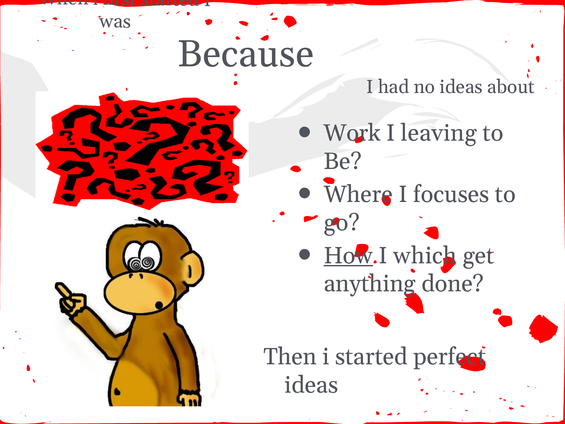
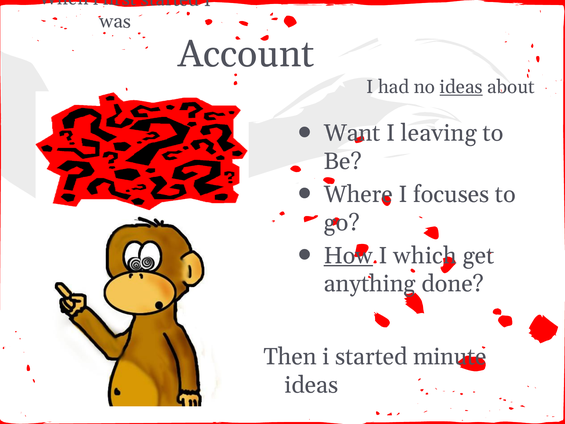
Because: Because -> Account (246, 54)
ideas underline: none -> present (461, 87)
Work: Work -> Want (352, 133)
perfect: perfect -> minute (450, 357)
